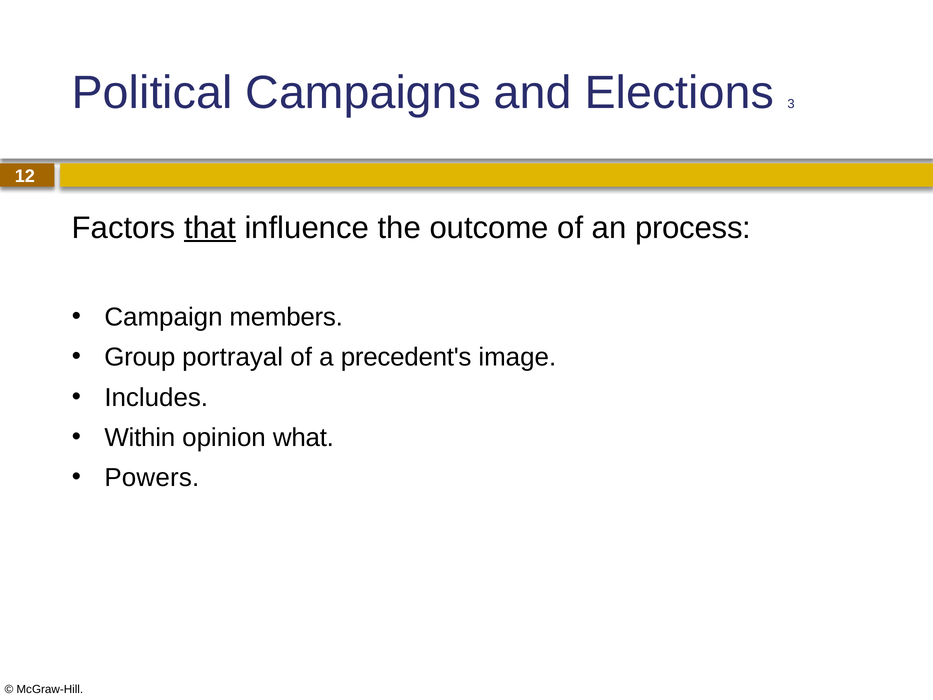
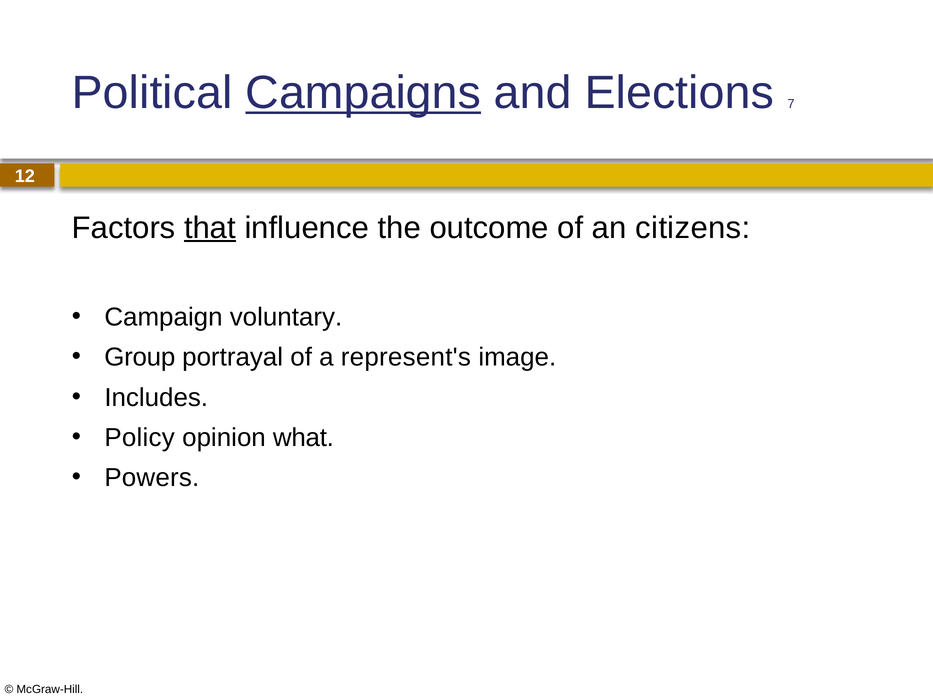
Campaigns underline: none -> present (363, 93)
3: 3 -> 7 (791, 104)
process: process -> citizens (693, 228)
members: members -> voluntary (286, 317)
precedent's: precedent's -> represent's (406, 357)
Within: Within -> Policy (140, 438)
